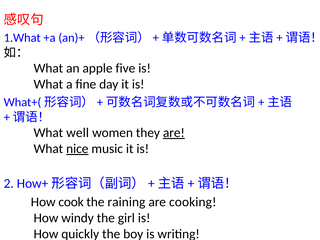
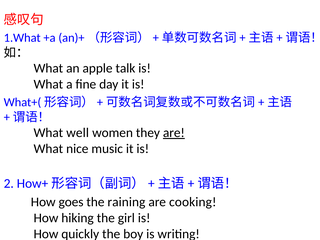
five: five -> talk (125, 68)
nice underline: present -> none (77, 149)
cook: cook -> goes (71, 202)
windy: windy -> hiking (78, 218)
